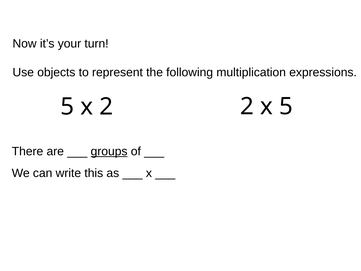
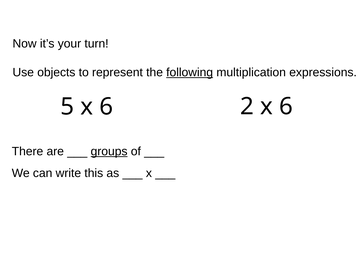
following underline: none -> present (190, 72)
2 x 5: 5 -> 6 (286, 106)
5 x 2: 2 -> 6 (106, 106)
